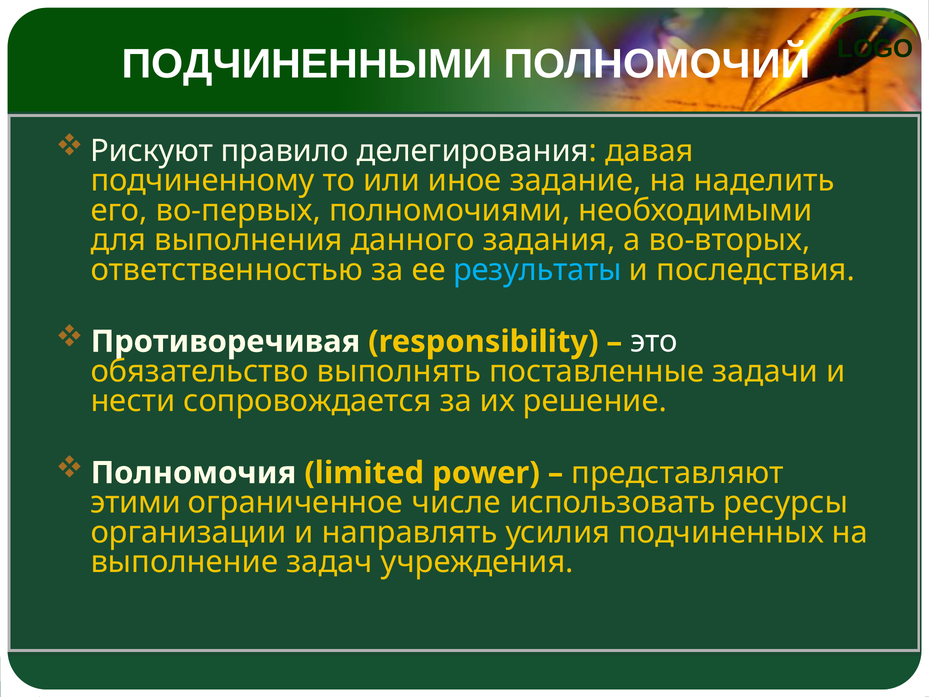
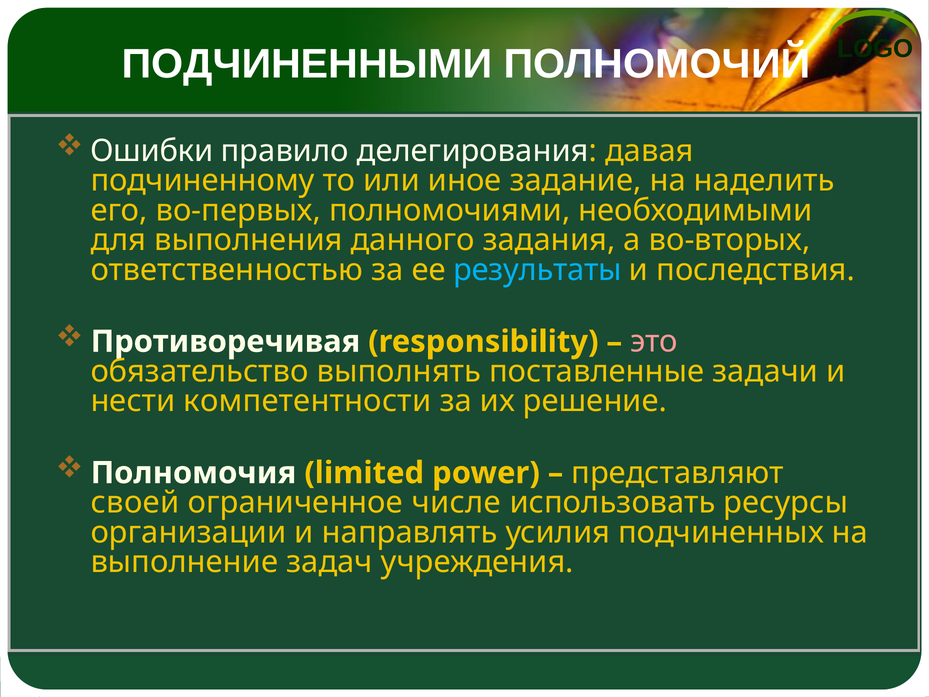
Рискуют: Рискуют -> Ошибки (152, 151)
это colour: white -> pink (654, 342)
сопровождается: сопровождается -> компетентности (307, 401)
этими: этими -> своей (135, 503)
